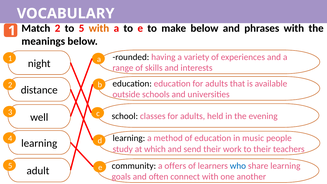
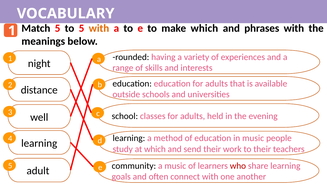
Match 2: 2 -> 5 (58, 28)
make below: below -> which (204, 28)
a offers: offers -> music (175, 166)
who colour: blue -> red (238, 166)
